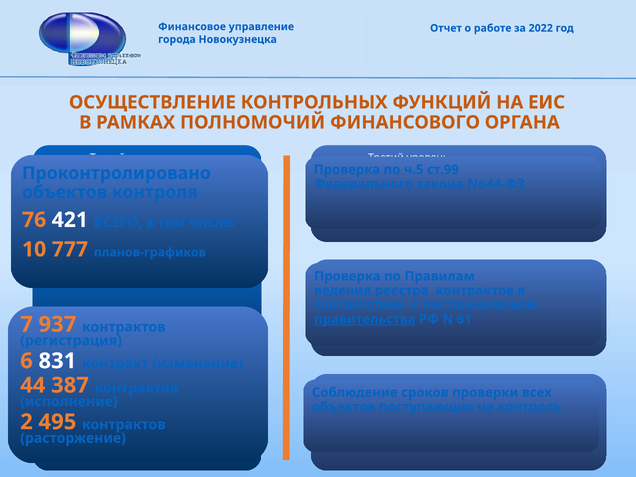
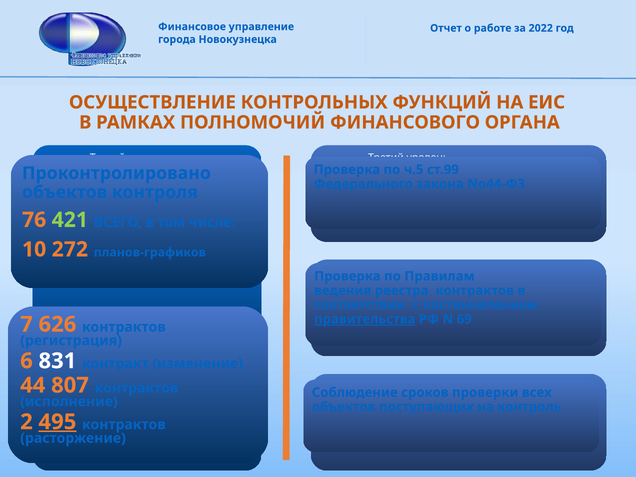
421 colour: white -> light green (70, 220)
777: 777 -> 272 (70, 249)
61: 61 -> 69 (464, 319)
937: 937 -> 626 (57, 324)
387: 387 -> 807 (70, 385)
495 underline: none -> present (57, 422)
